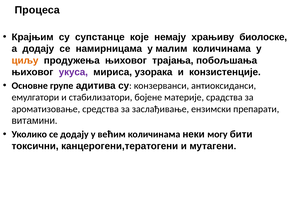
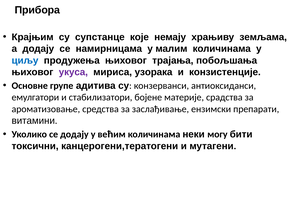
Процеса: Процеса -> Прибора (37, 10)
биолоске: биолоске -> земљама (263, 37)
циљу colour: orange -> blue (25, 60)
